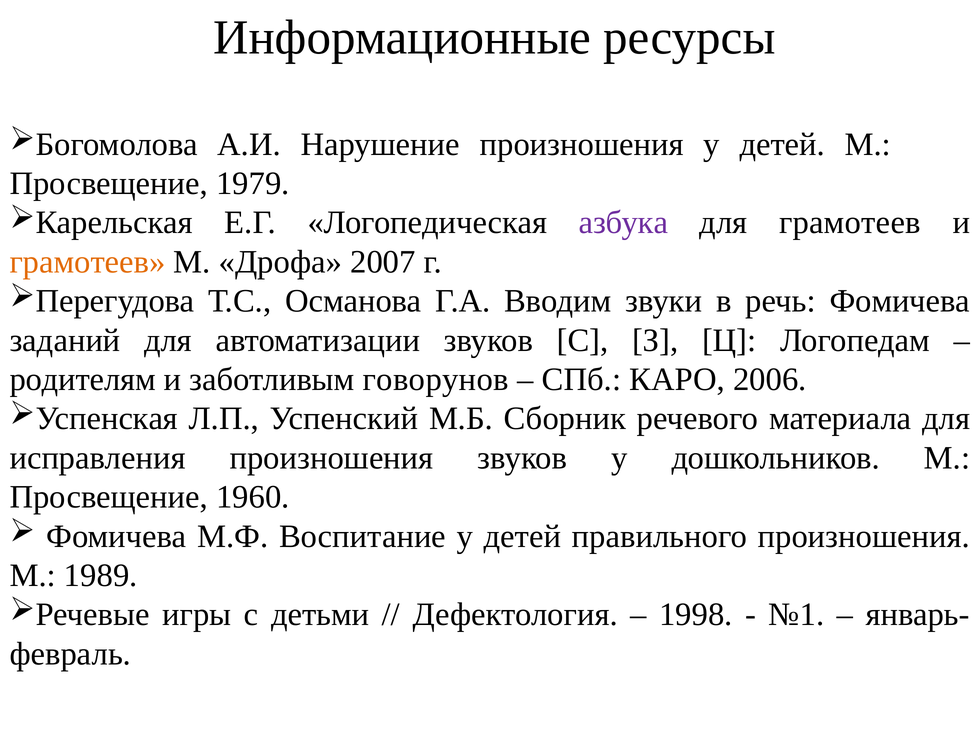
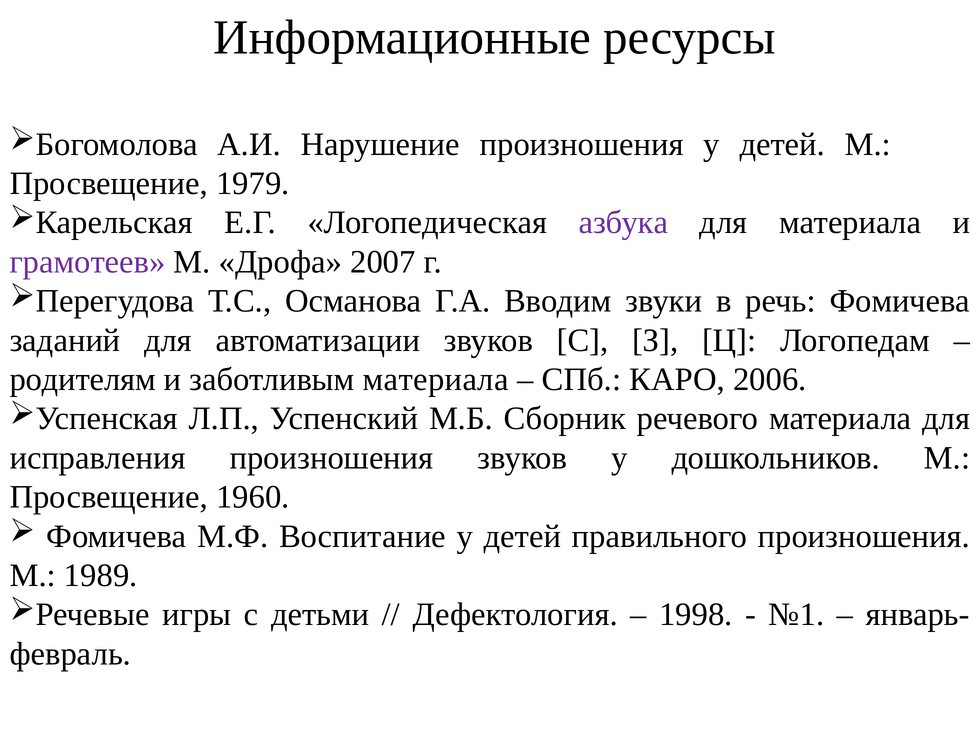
для грамотеев: грамотеев -> материала (850, 223)
грамотеев colour: orange -> purple (88, 262)
заботливым говорунов: говорунов -> материала (436, 379)
